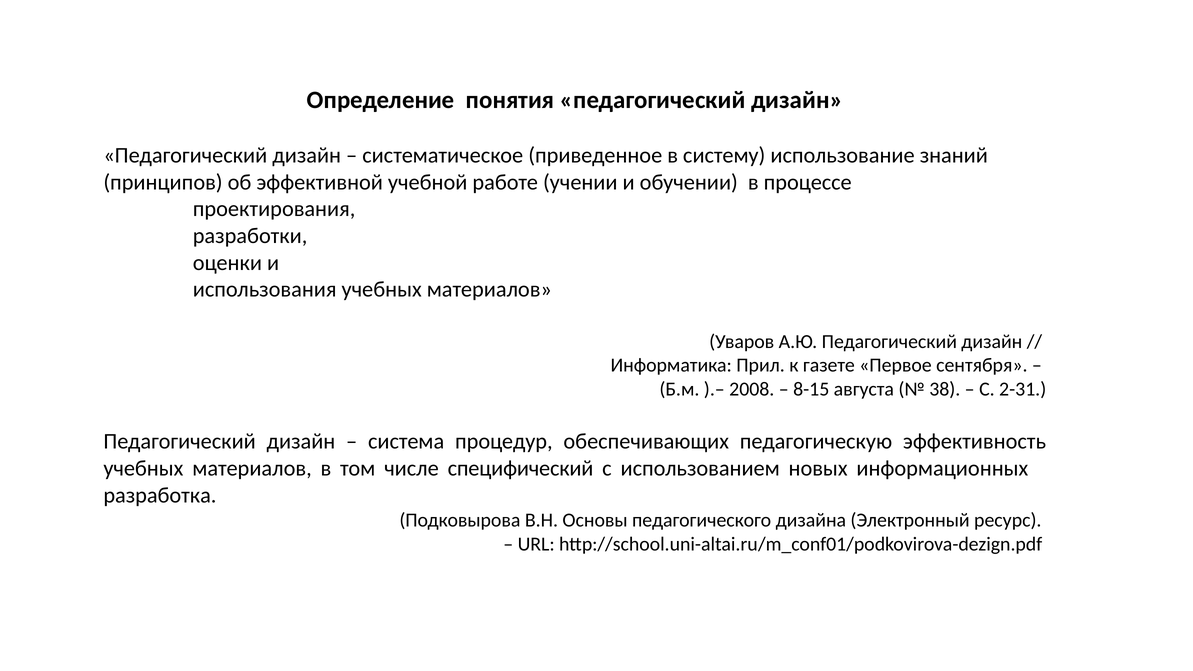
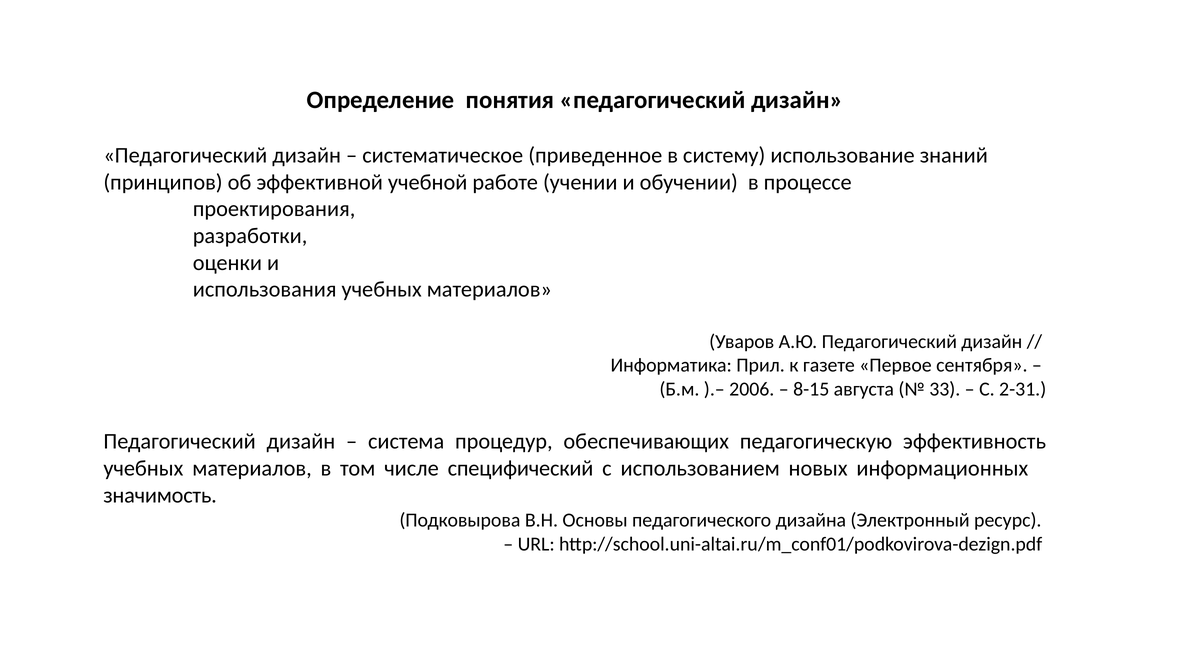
2008: 2008 -> 2006 (752, 389)
38: 38 -> 33 (945, 389)
разработка: разработка -> значимость (160, 495)
